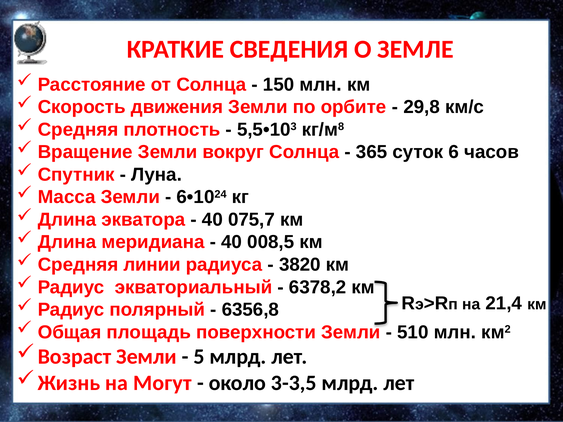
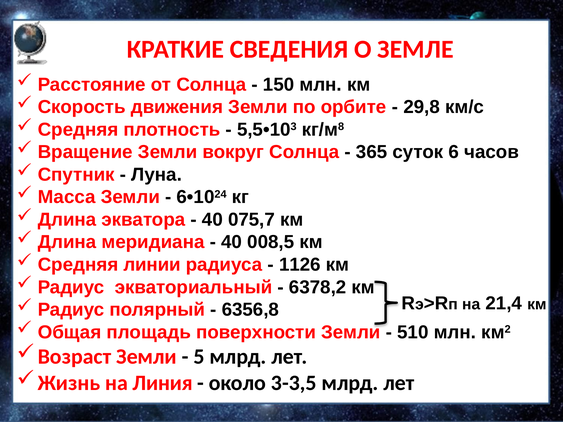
3820: 3820 -> 1126 (300, 265)
Могут: Могут -> Линия (163, 383)
